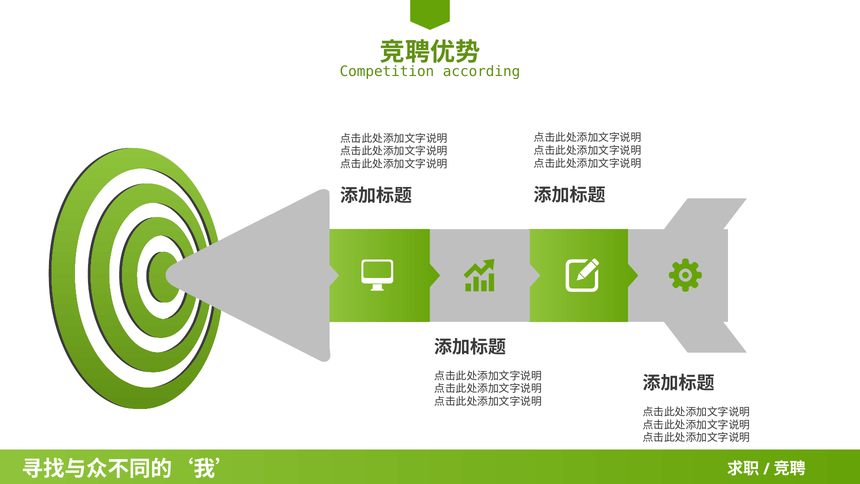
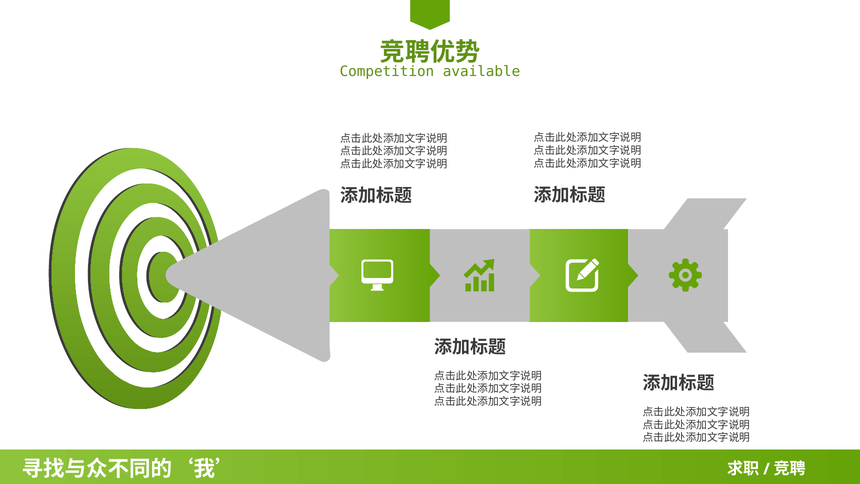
according: according -> available (482, 72)
